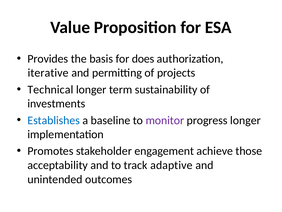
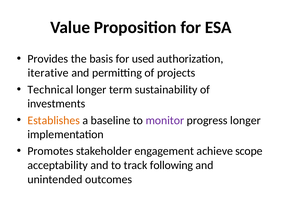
does: does -> used (143, 59)
Establishes colour: blue -> orange (54, 120)
those: those -> scope (249, 151)
adaptive: adaptive -> following (172, 165)
